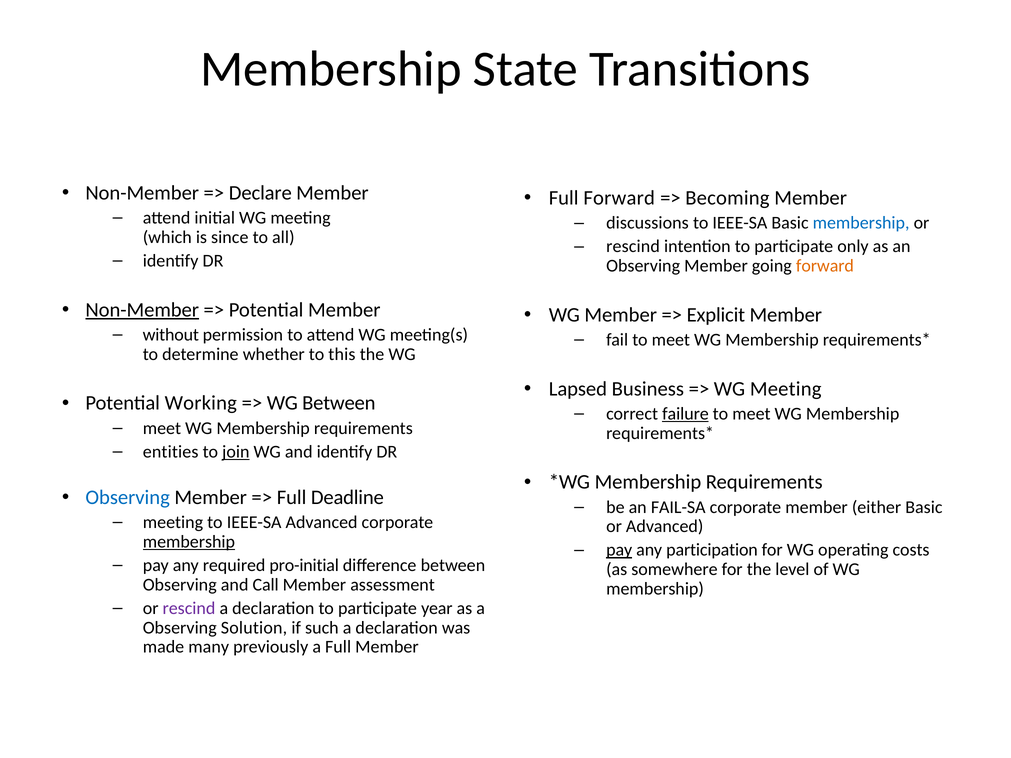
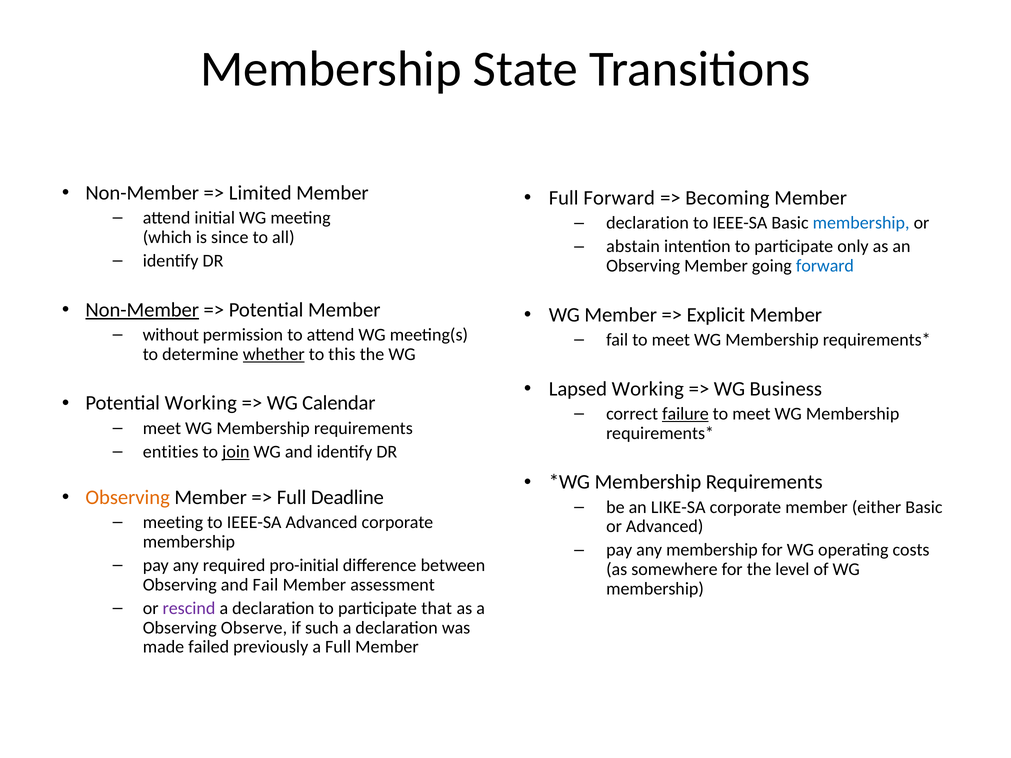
Declare: Declare -> Limited (260, 193)
discussions: discussions -> declaration (648, 223)
rescind: rescind -> abstain (633, 247)
forward colour: orange -> blue (825, 266)
whether underline: none -> present (274, 354)
Lapsed Business: Business -> Working (648, 389)
Meeting: Meeting -> Business (786, 389)
WG Between: Between -> Calendar (339, 403)
Observing colour: blue -> orange (128, 497)
FAIL-SA: FAIL-SA -> LIKE-SA (678, 507)
membership underline: present -> none (189, 542)
pay underline: present -> none (619, 550)
any participation: participation -> membership (712, 550)
and Call: Call -> Fail (265, 585)
year: year -> that (437, 608)
Solution: Solution -> Observe (254, 628)
many: many -> failed (209, 647)
